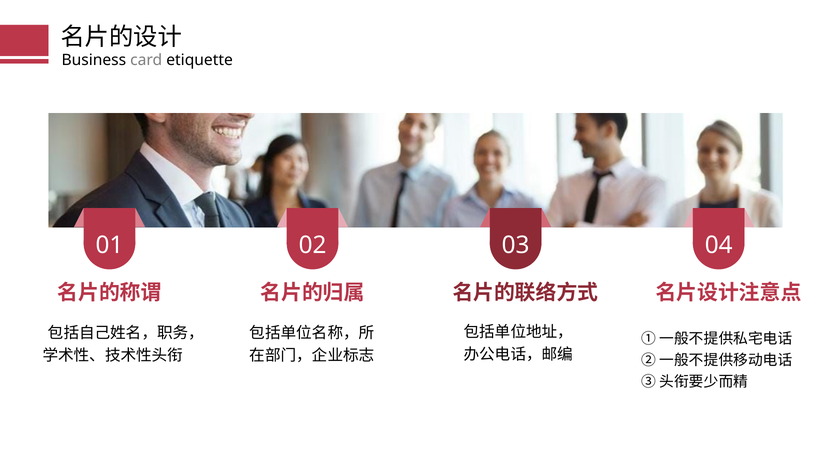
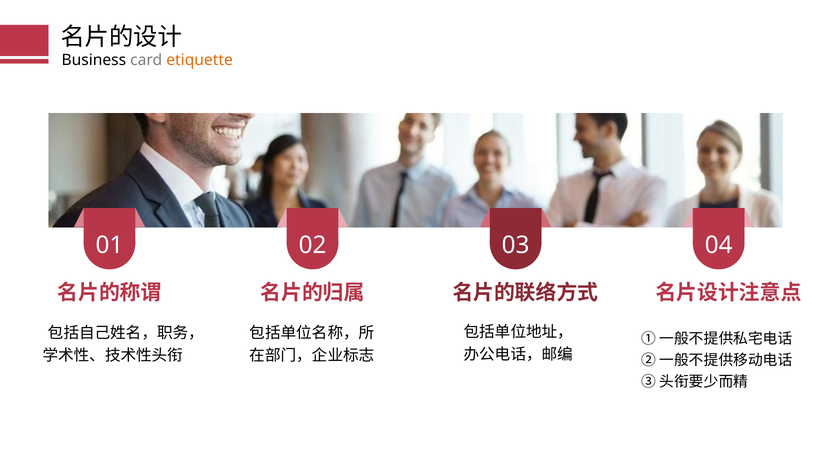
etiquette colour: black -> orange (200, 60)
